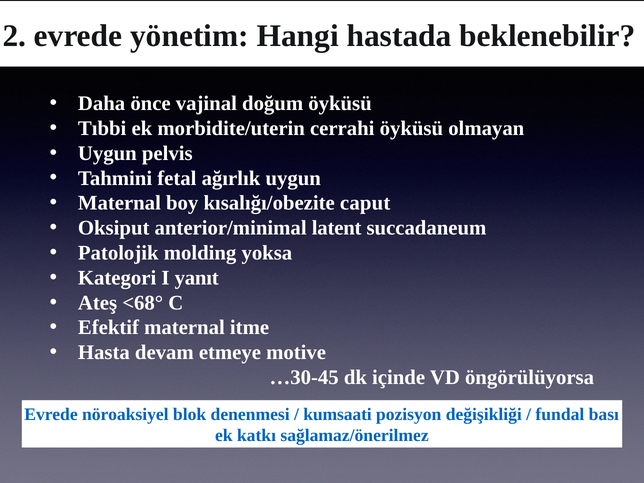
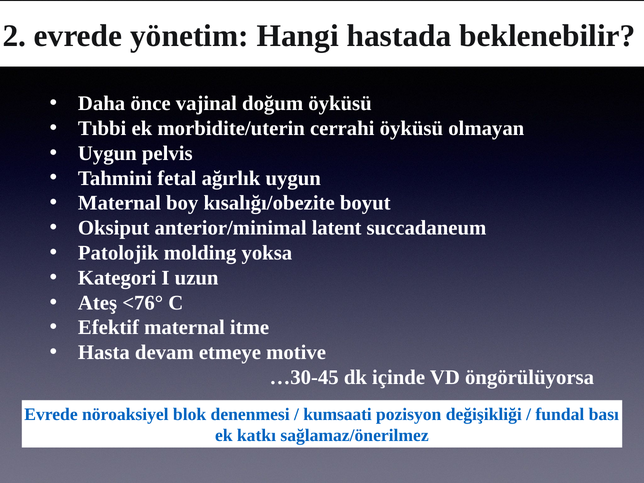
caput: caput -> boyut (365, 203)
yanıt: yanıt -> uzun (197, 278)
<68°: <68° -> <76° (143, 303)
